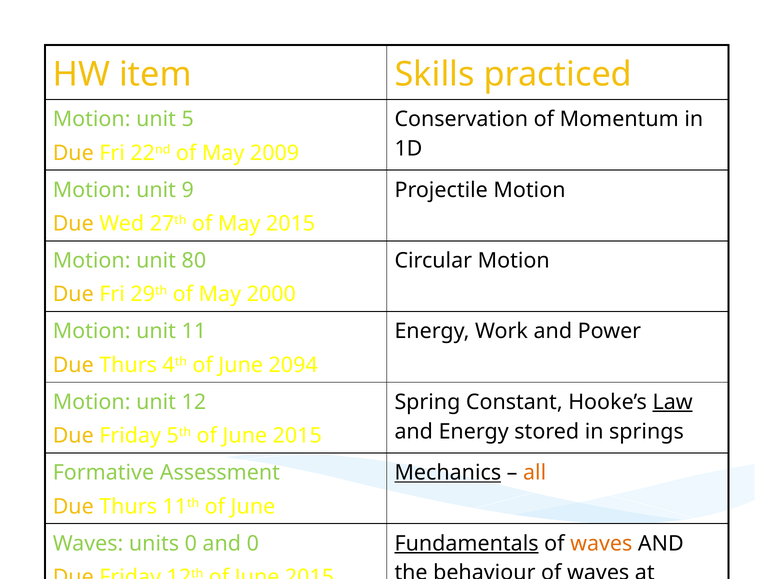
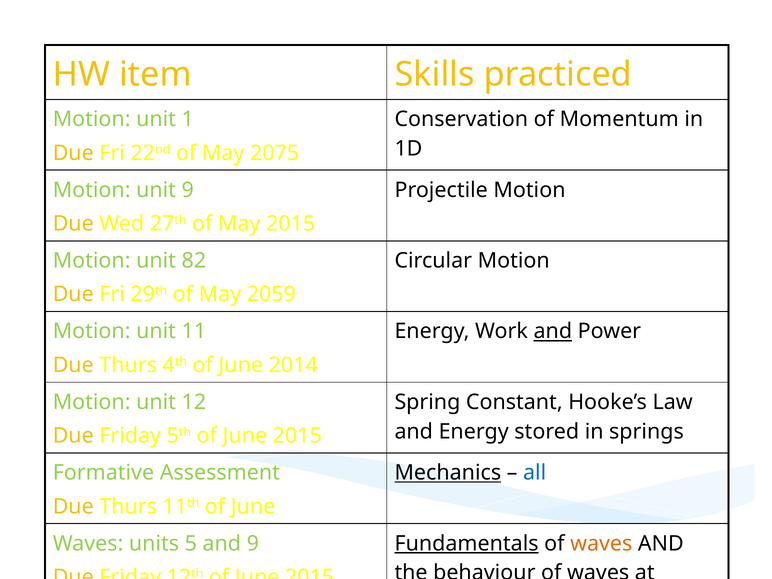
5: 5 -> 1 (188, 119)
2009: 2009 -> 2075 (275, 153)
80: 80 -> 82 (194, 261)
2000: 2000 -> 2059 (271, 294)
and underline: none -> present (553, 331)
2094: 2094 -> 2014 (293, 365)
Law underline: present -> none (673, 402)
all colour: orange -> blue (535, 473)
units 0: 0 -> 5 (191, 544)
and 0: 0 -> 9 (253, 544)
